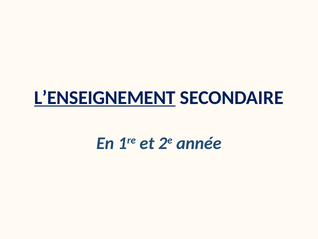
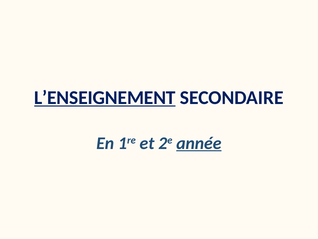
année underline: none -> present (199, 143)
